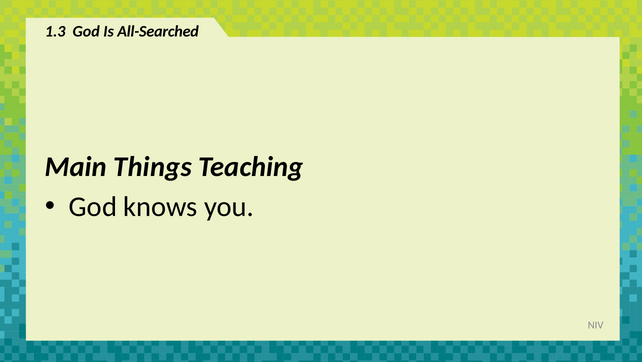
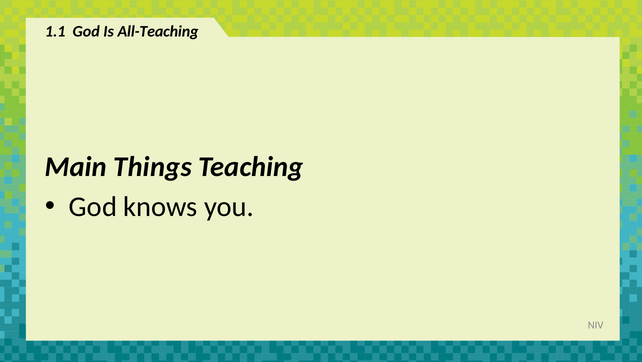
1.3: 1.3 -> 1.1 (55, 31)
All-Searched: All-Searched -> All-Teaching (158, 31)
